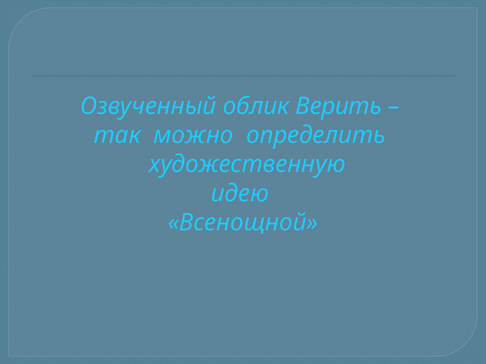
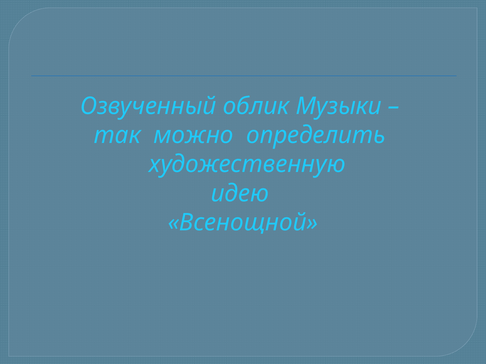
Верить: Верить -> Музыки (339, 106)
